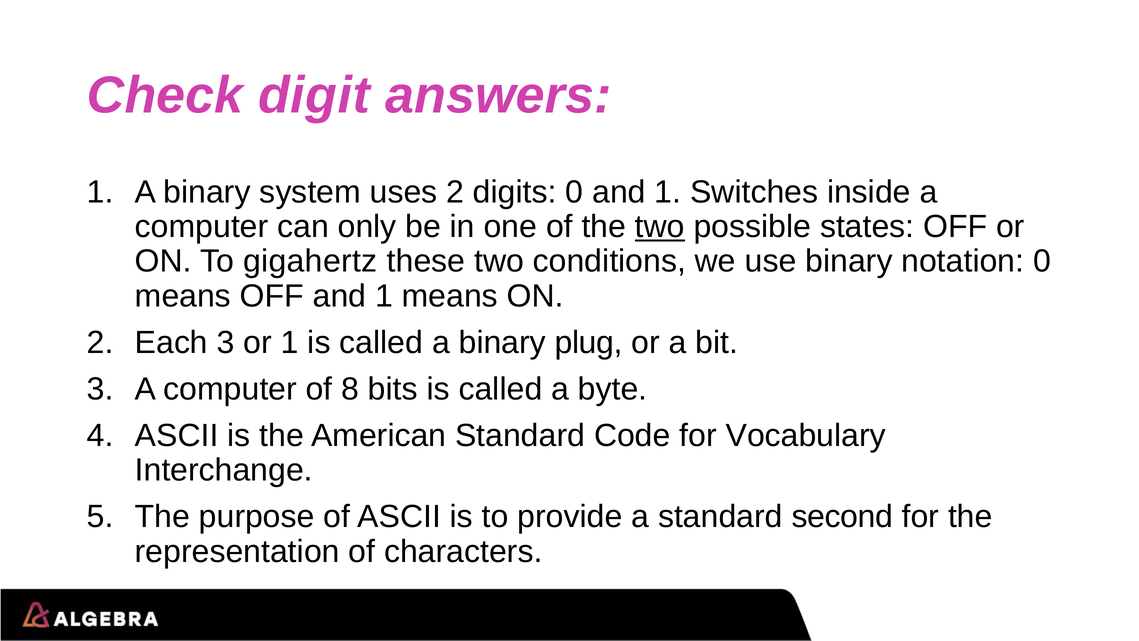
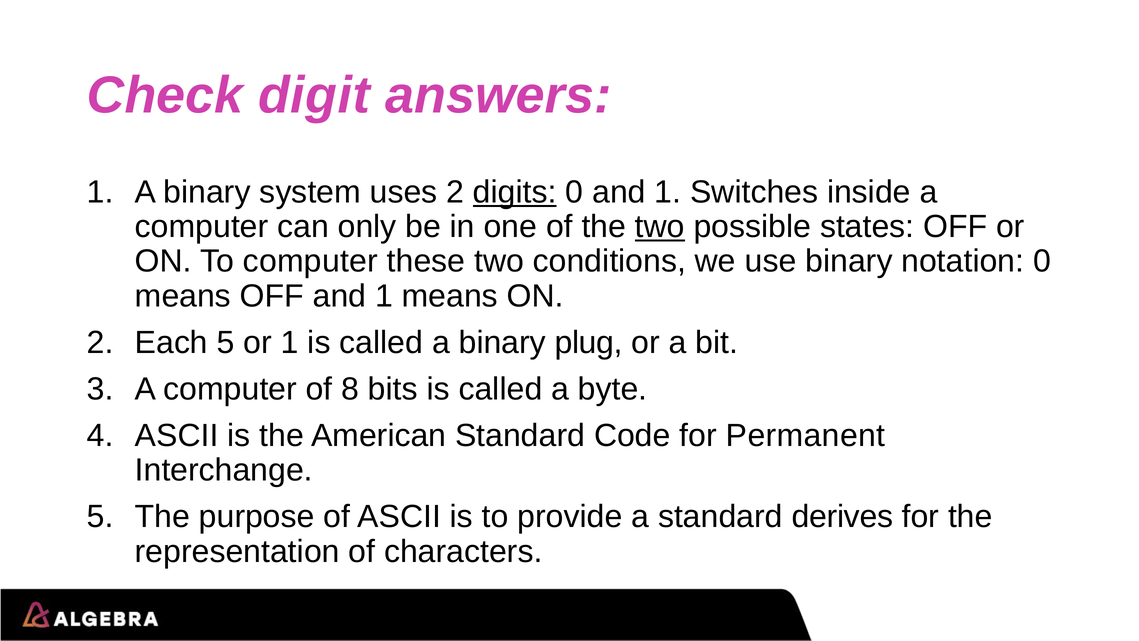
digits underline: none -> present (515, 192)
To gigahertz: gigahertz -> computer (310, 261)
Each 3: 3 -> 5 (226, 342)
Vocabulary: Vocabulary -> Permanent (806, 435)
second: second -> derives (842, 517)
